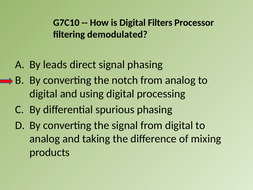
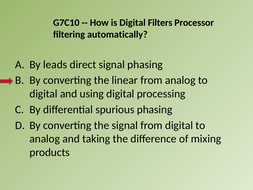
demodulated: demodulated -> automatically (117, 34)
notch: notch -> linear (125, 80)
